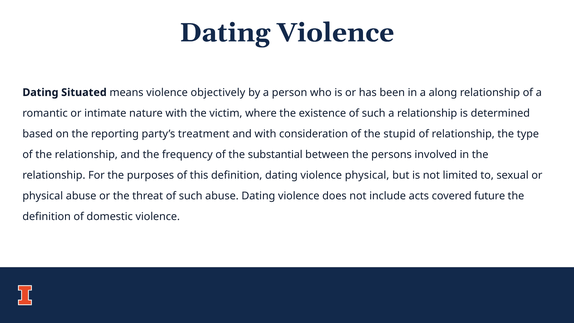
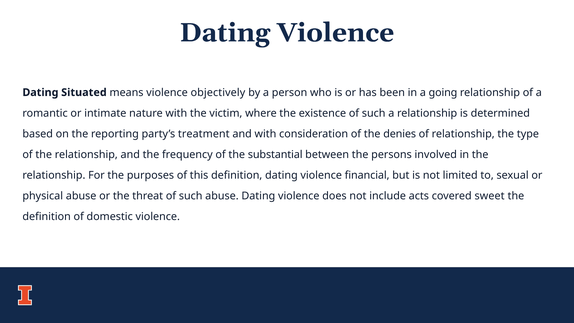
along: along -> going (443, 92)
stupid: stupid -> denies (400, 134)
violence physical: physical -> financial (367, 175)
future: future -> sweet (490, 196)
